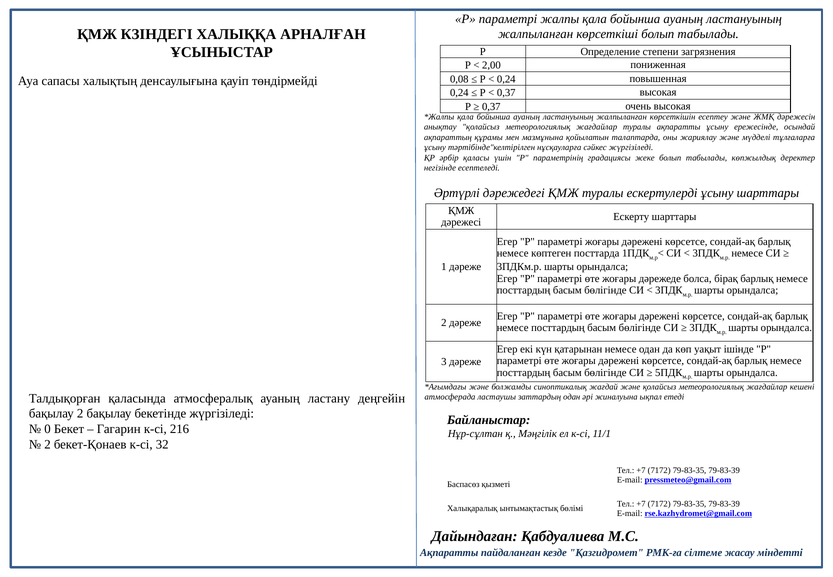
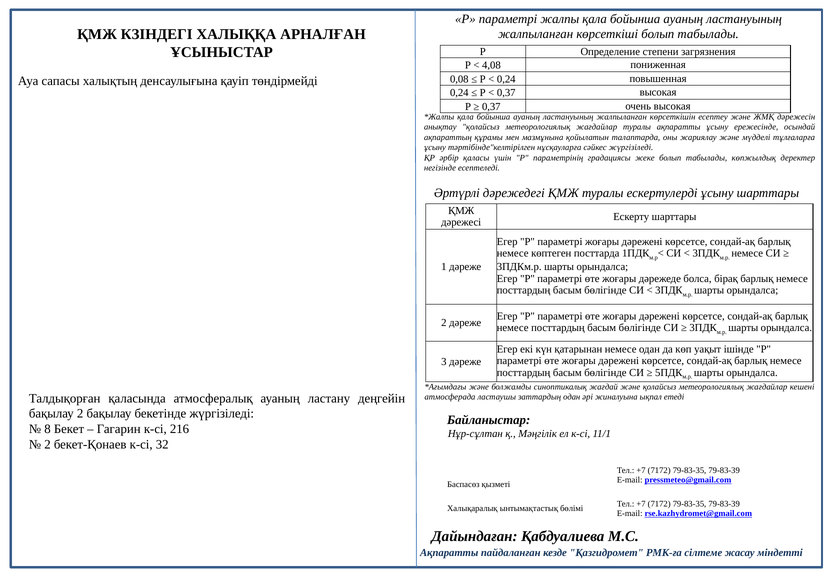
2,00: 2,00 -> 4,08 (491, 65)
0: 0 -> 8 (48, 429)
